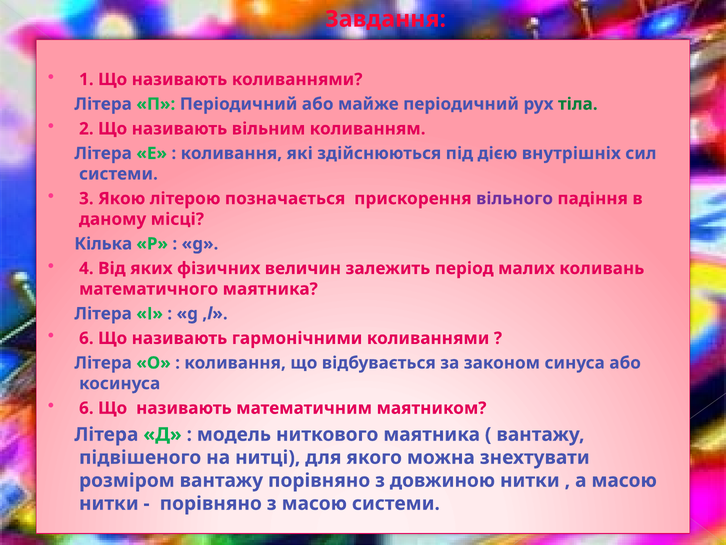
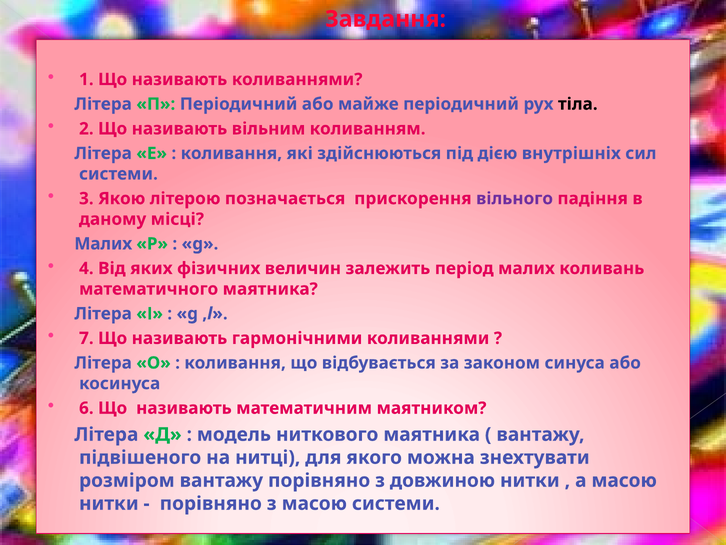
тіла colour: green -> black (578, 104)
Кілька: Кілька -> Малих (103, 244)
6: 6 -> 7 (86, 338)
